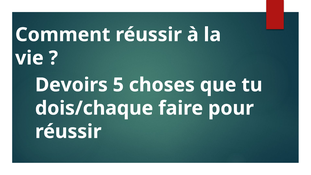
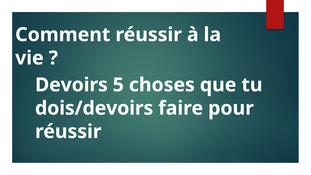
dois/chaque: dois/chaque -> dois/devoirs (94, 108)
